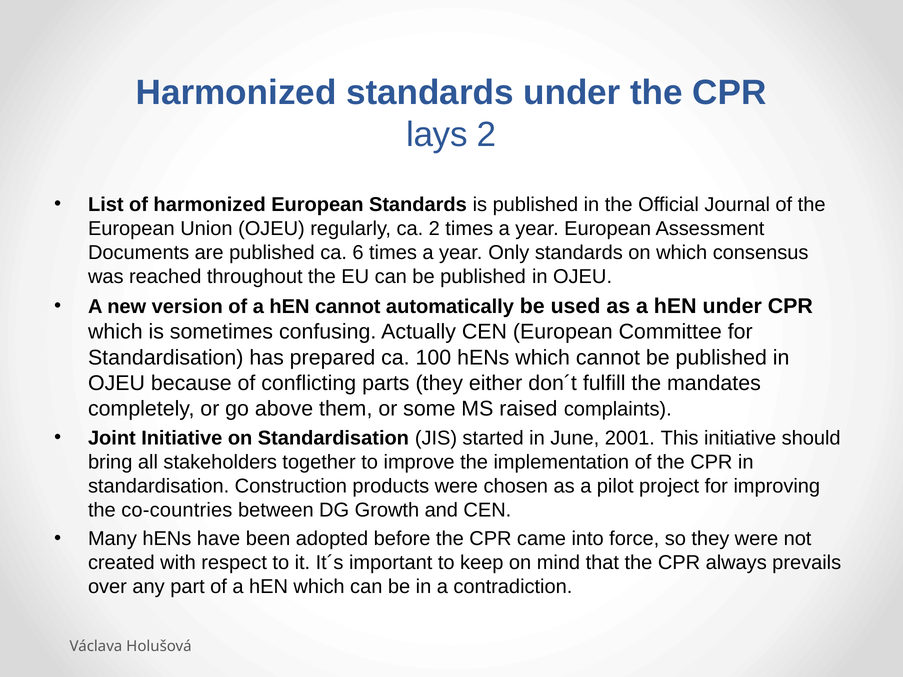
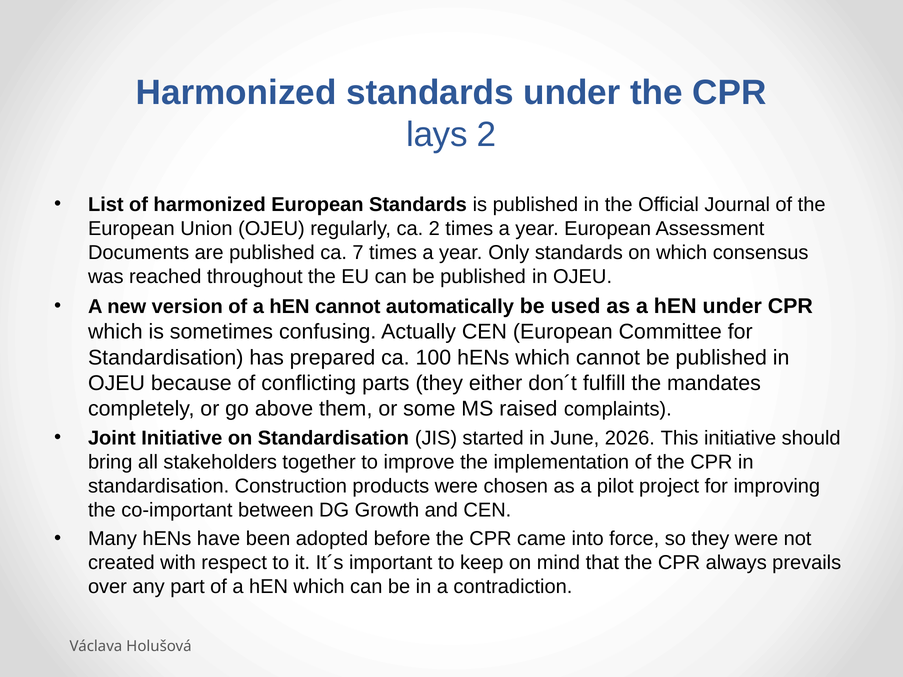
6: 6 -> 7 (358, 253)
2001: 2001 -> 2026 (630, 438)
co-countries: co-countries -> co-important (177, 510)
